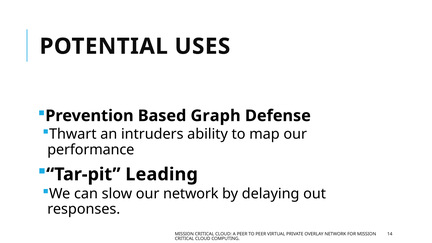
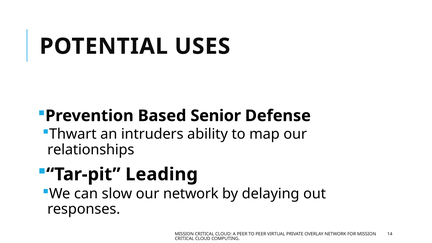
Graph: Graph -> Senior (216, 116)
performance: performance -> relationships (91, 150)
